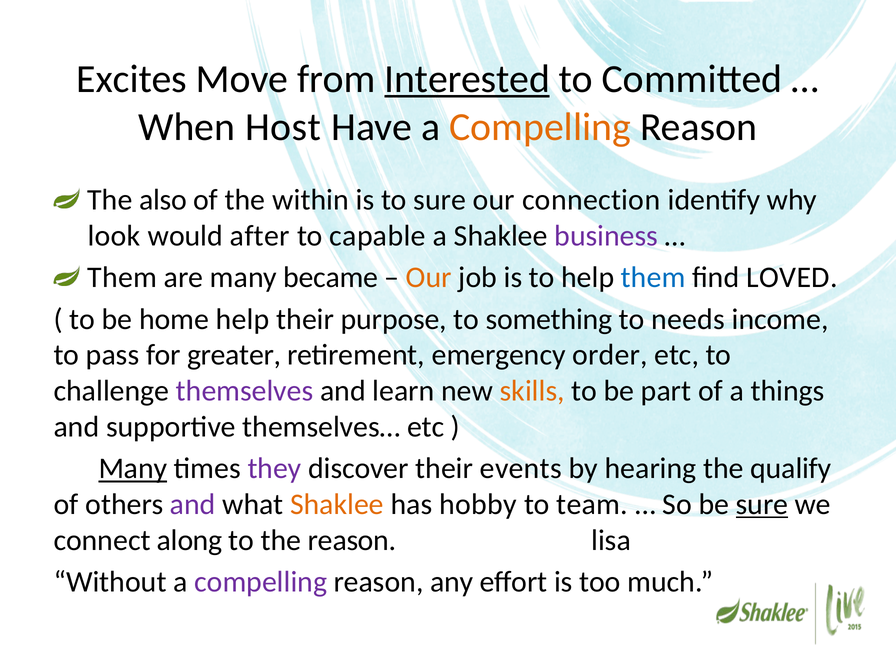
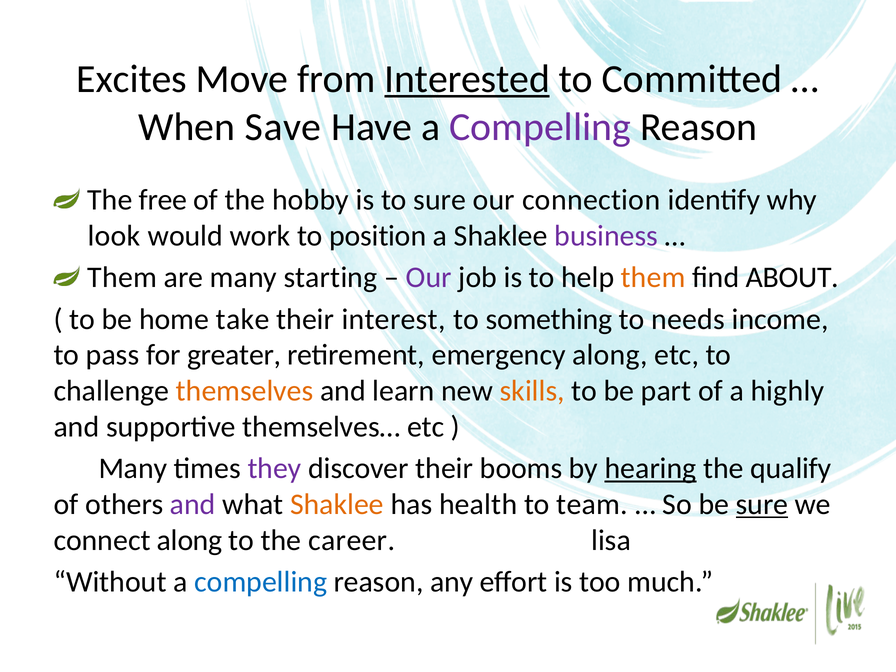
Host: Host -> Save (283, 127)
Compelling colour: orange -> purple (540, 127)
also: also -> free (163, 200)
within: within -> hobby (311, 200)
after: after -> work (260, 236)
capable: capable -> position (378, 236)
became: became -> starting (330, 277)
Our colour: orange -> purple (429, 277)
them colour: blue -> orange (653, 277)
LOVED: LOVED -> ABOUT (792, 277)
home help: help -> take (243, 319)
purpose: purpose -> interest (394, 319)
emergency order: order -> along (610, 355)
themselves colour: purple -> orange (245, 391)
things: things -> highly (787, 391)
Many underline: present -> none (133, 469)
events: events -> booms (521, 469)
hearing underline: none -> present (651, 469)
hobby: hobby -> health (478, 504)
the reason: reason -> career (352, 540)
compelling colour: purple -> blue (261, 582)
